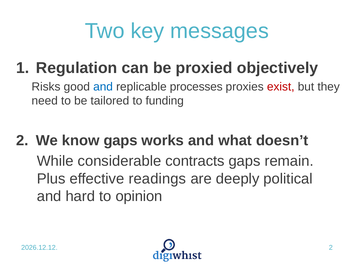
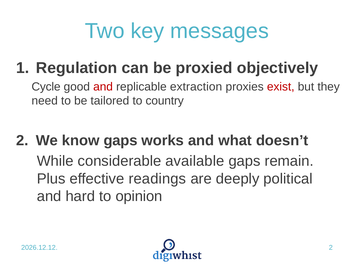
Risks: Risks -> Cycle (46, 87)
and colour: blue -> red (103, 87)
processes: processes -> extraction (196, 87)
funding: funding -> country (165, 101)
contracts: contracts -> available (195, 161)
